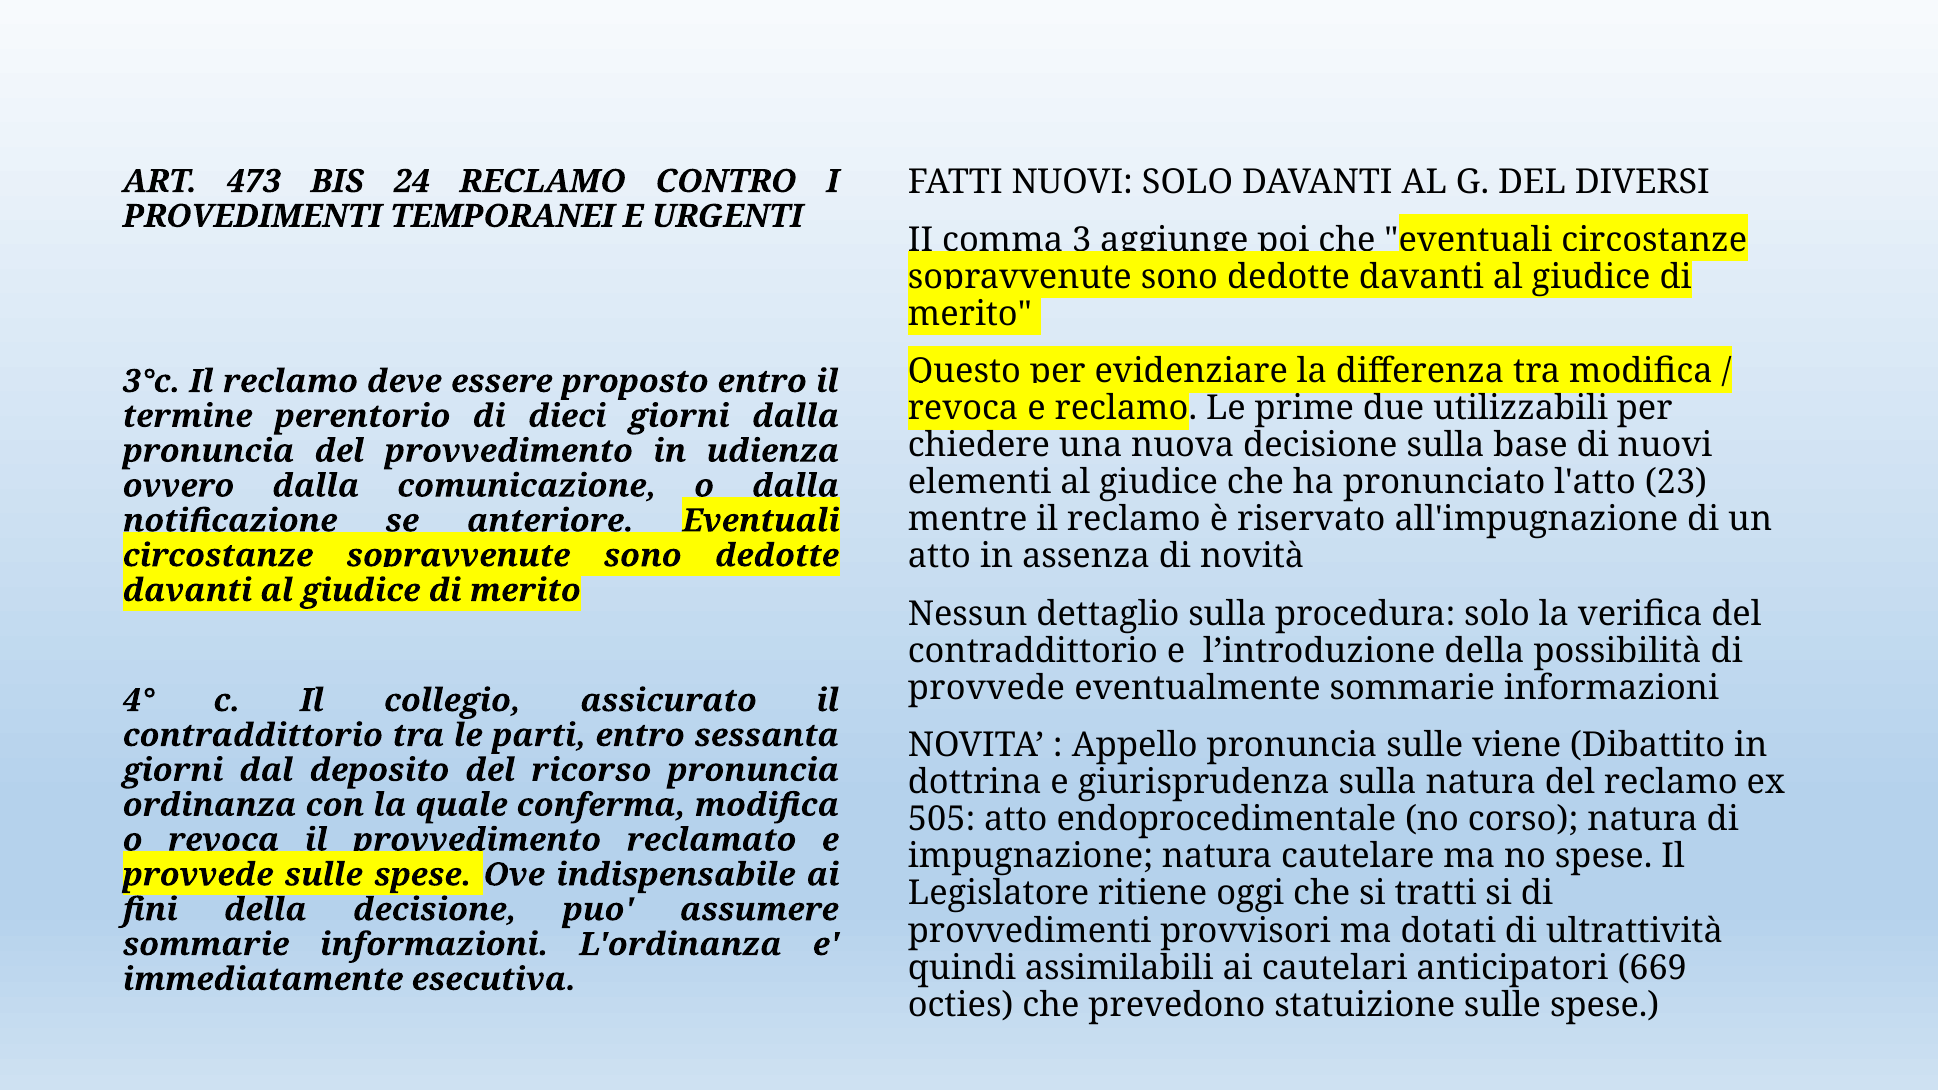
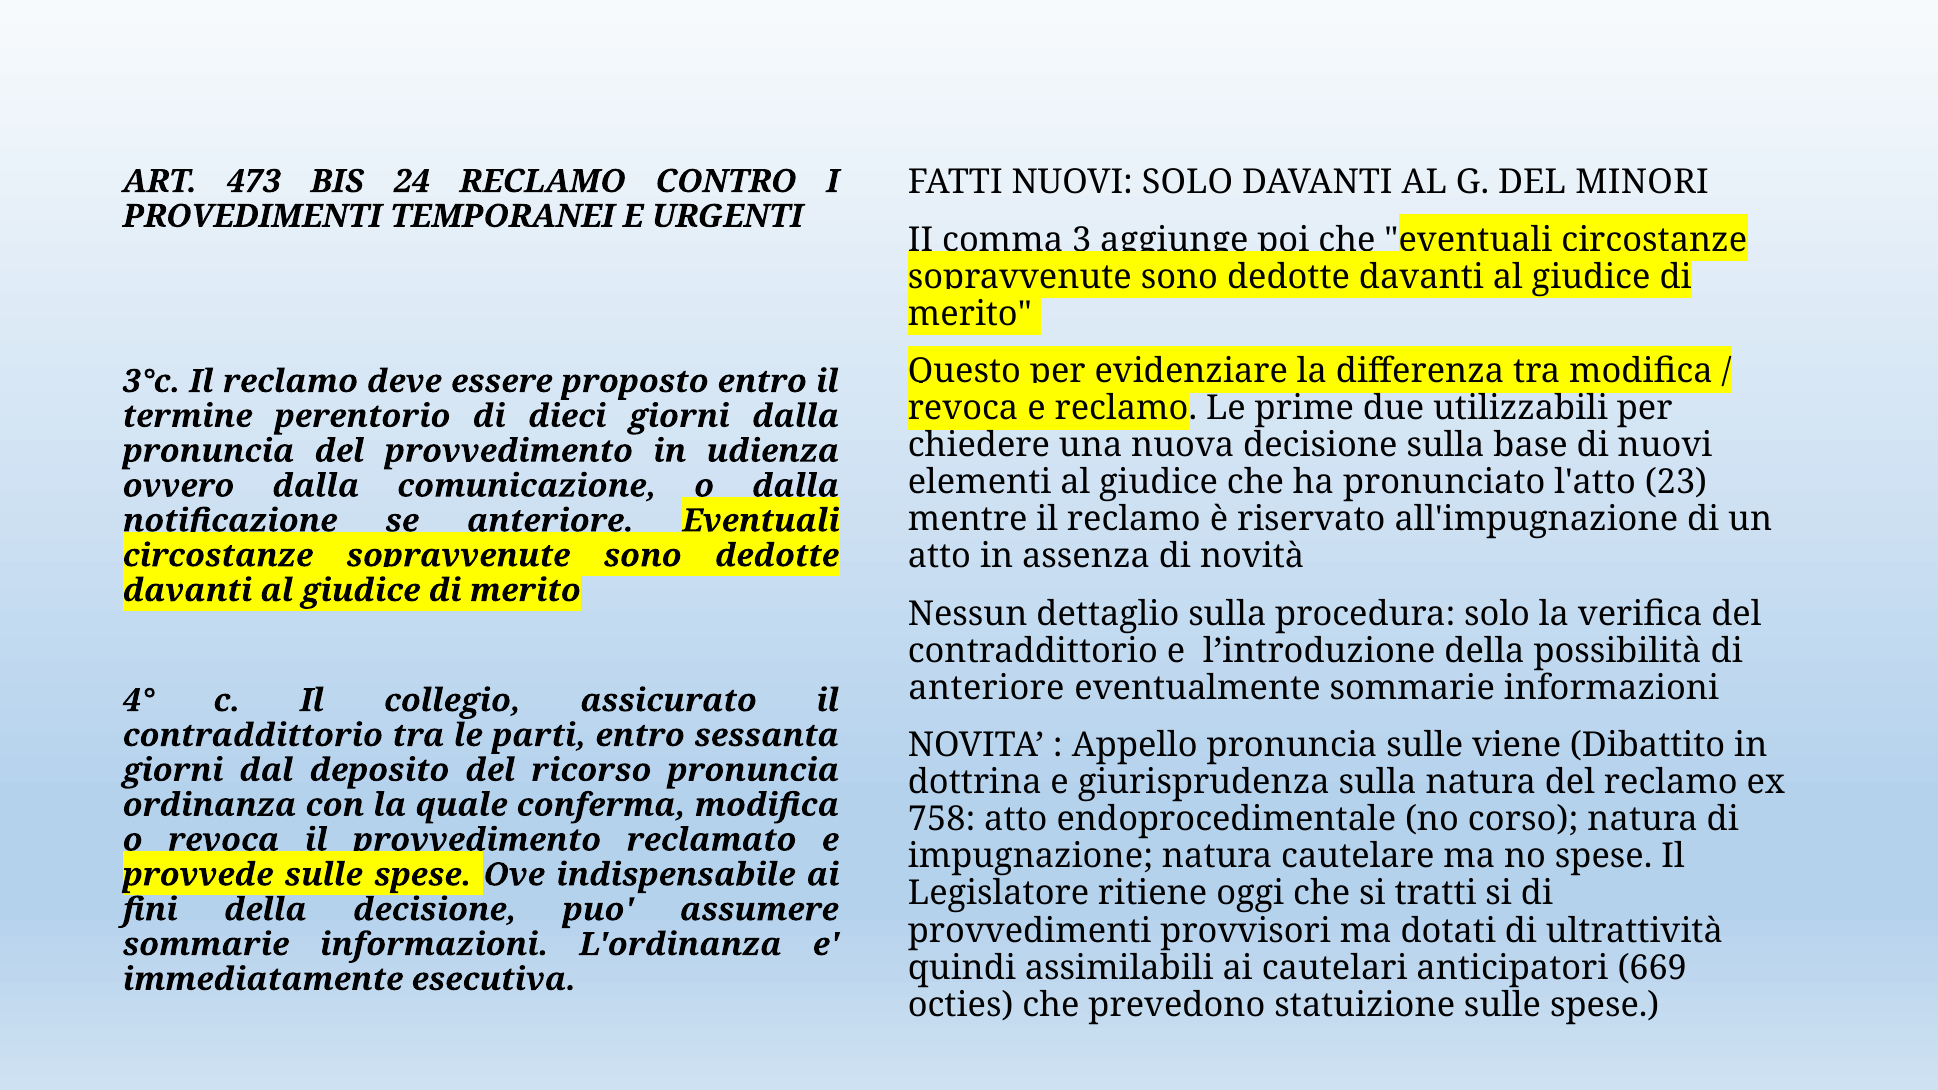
DIVERSI: DIVERSI -> MINORI (1642, 183)
provvede: provvede -> anteriore (987, 688)
505: 505 -> 758 (942, 820)
